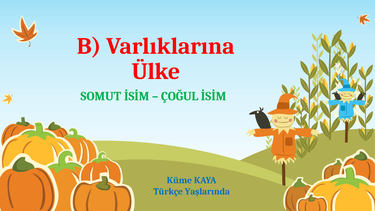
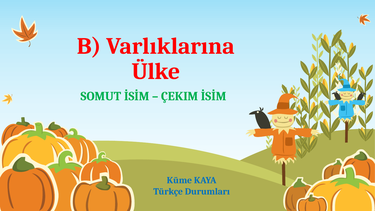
ÇOĞUL: ÇOĞUL -> ÇEKIM (180, 96)
Yaşlarında: Yaşlarında -> Durumları (207, 192)
